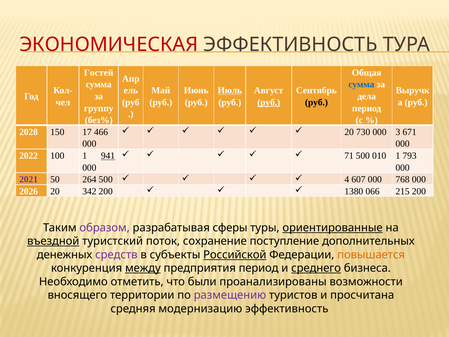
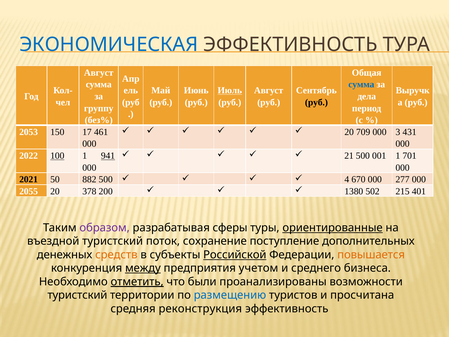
ЭКОНОМИЧЕСКАЯ colour: red -> blue (109, 44)
Гостей: Гостей -> Август (99, 73)
руб underline: present -> none (269, 102)
2028: 2028 -> 2053 (29, 132)
466: 466 -> 461 (101, 132)
730: 730 -> 709 (363, 132)
671: 671 -> 431 (410, 132)
100 underline: none -> present (57, 156)
71: 71 -> 21 (349, 156)
010: 010 -> 001 (379, 156)
793: 793 -> 701 (410, 156)
2021 colour: purple -> black (29, 179)
264: 264 -> 882 (89, 179)
607: 607 -> 670 (358, 179)
768: 768 -> 277 (403, 179)
2026: 2026 -> 2055 (29, 191)
342: 342 -> 378 (89, 191)
066: 066 -> 502 (373, 191)
215 200: 200 -> 401 (419, 191)
въездной underline: present -> none (53, 241)
средств colour: purple -> orange (116, 255)
предприятия период: период -> учетом (258, 268)
среднего underline: present -> none (316, 268)
отметить underline: none -> present (137, 281)
вносящего: вносящего -> туристский (77, 295)
размещению colour: purple -> blue (230, 295)
модернизацию: модернизацию -> реконструкция (200, 308)
